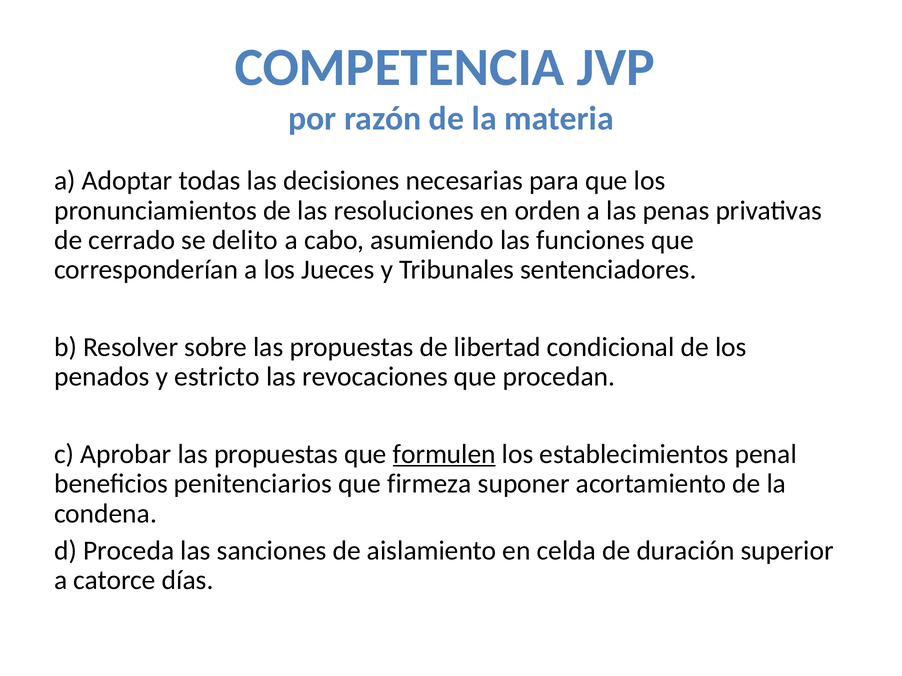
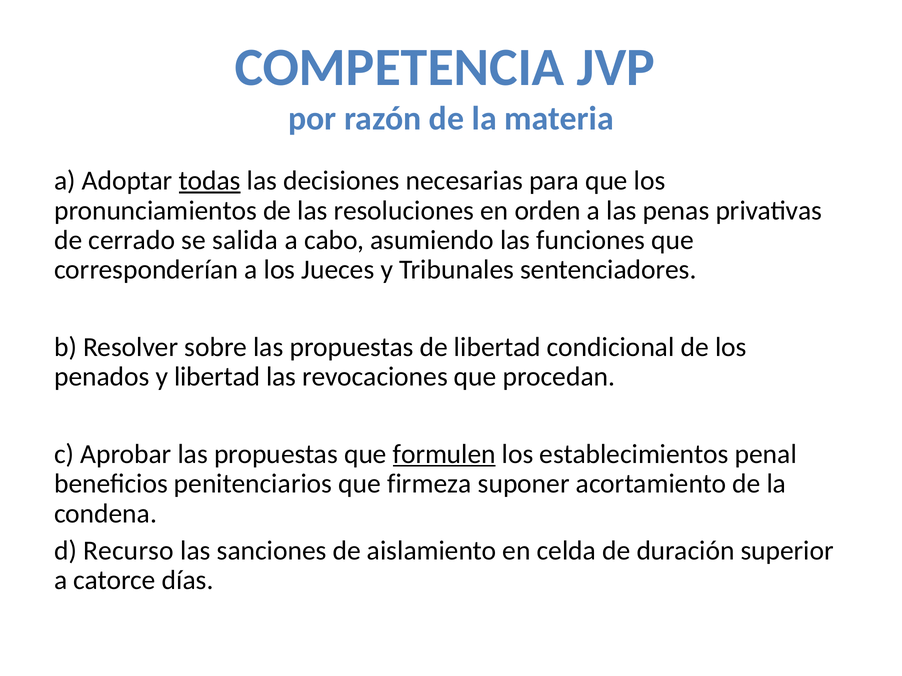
todas underline: none -> present (210, 181)
delito: delito -> salida (245, 240)
y estricto: estricto -> libertad (217, 377)
Proceda: Proceda -> Recurso (129, 551)
